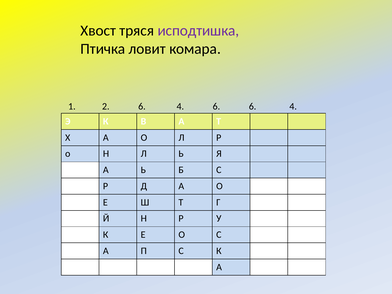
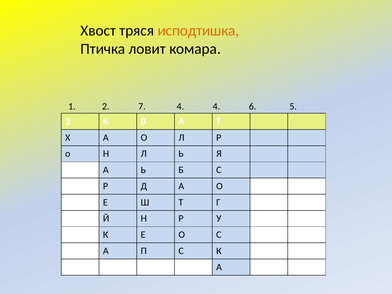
исподтишка colour: purple -> orange (198, 31)
2 6: 6 -> 7 (142, 106)
4 6: 6 -> 4 (216, 106)
4: 4 -> 5 (293, 106)
